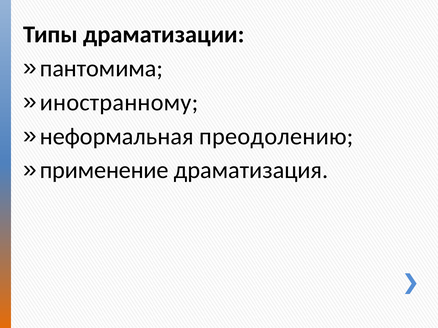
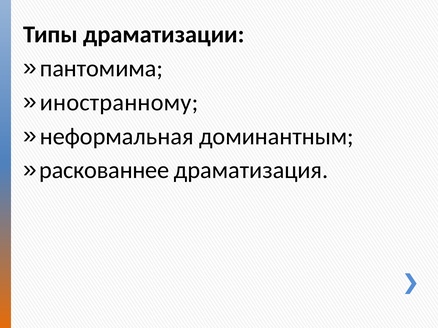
преодолению: преодолению -> доминантным (276, 137)
применение: применение -> раскованнее (104, 171)
